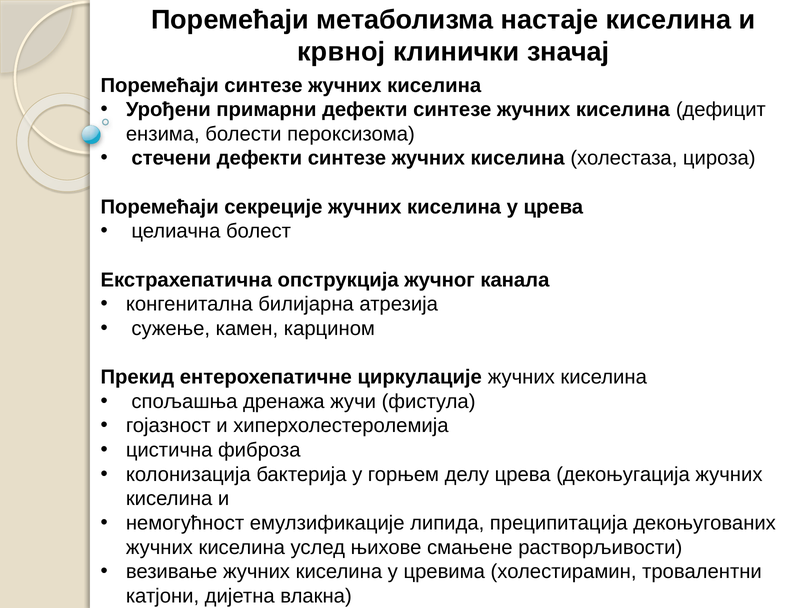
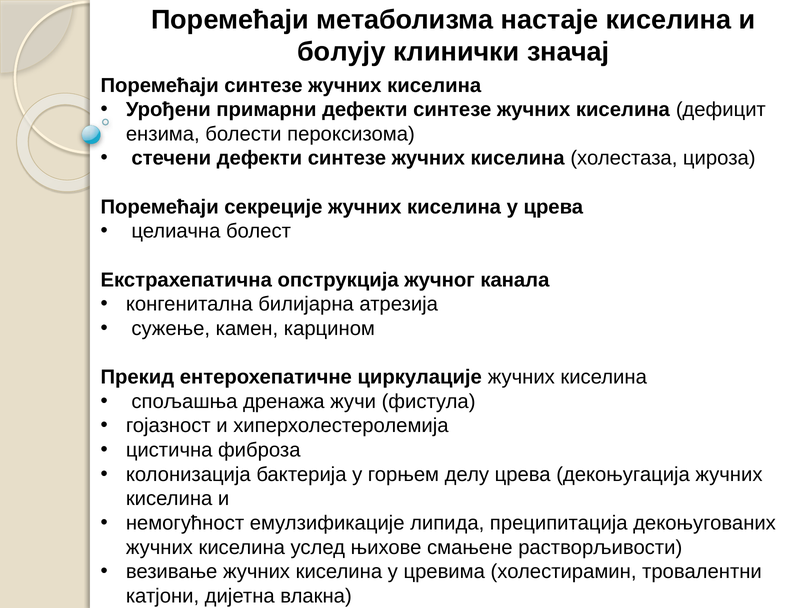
крвној: крвној -> болују (341, 52)
